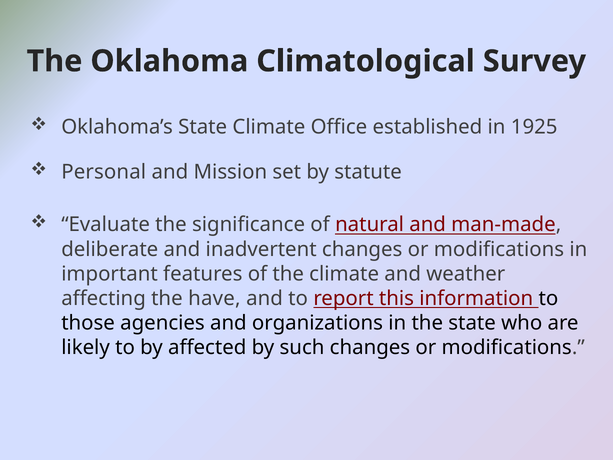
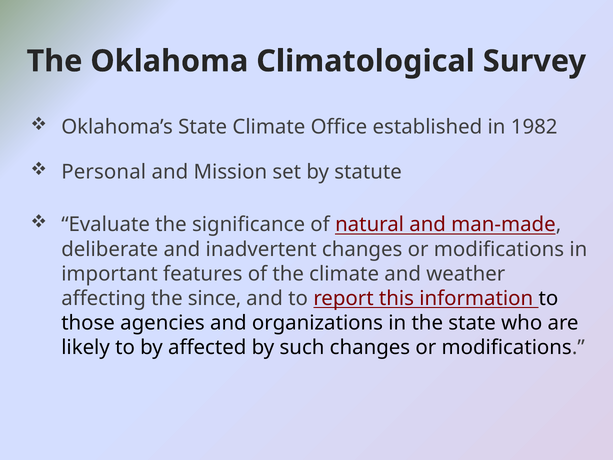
1925: 1925 -> 1982 (534, 127)
have: have -> since (215, 298)
